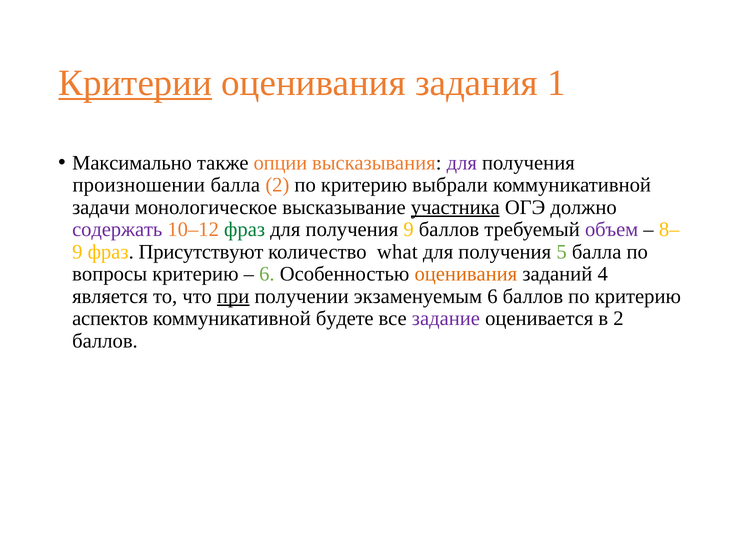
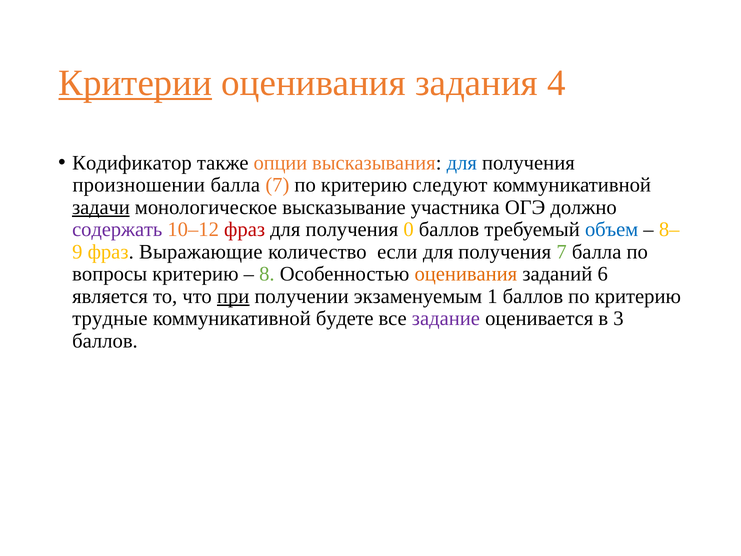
1: 1 -> 4 (557, 83)
Максимально: Максимально -> Кодификатор (132, 163)
для colour: purple -> blue (462, 163)
балла 2: 2 -> 7 (277, 185)
выбрали: выбрали -> следуют (450, 185)
задачи underline: none -> present (101, 207)
участника underline: present -> none (455, 207)
фраз colour: green -> red (245, 229)
получения 9: 9 -> 0 (409, 229)
объем colour: purple -> blue (612, 229)
Присутствуют: Присутствуют -> Выражающие (201, 252)
what: what -> если (397, 252)
получения 5: 5 -> 7 (562, 252)
6: 6 -> 8 (267, 274)
4: 4 -> 6 (603, 274)
экзаменуемым 6: 6 -> 1 (492, 296)
аспектов: аспектов -> трудные (110, 318)
в 2: 2 -> 3 (618, 318)
